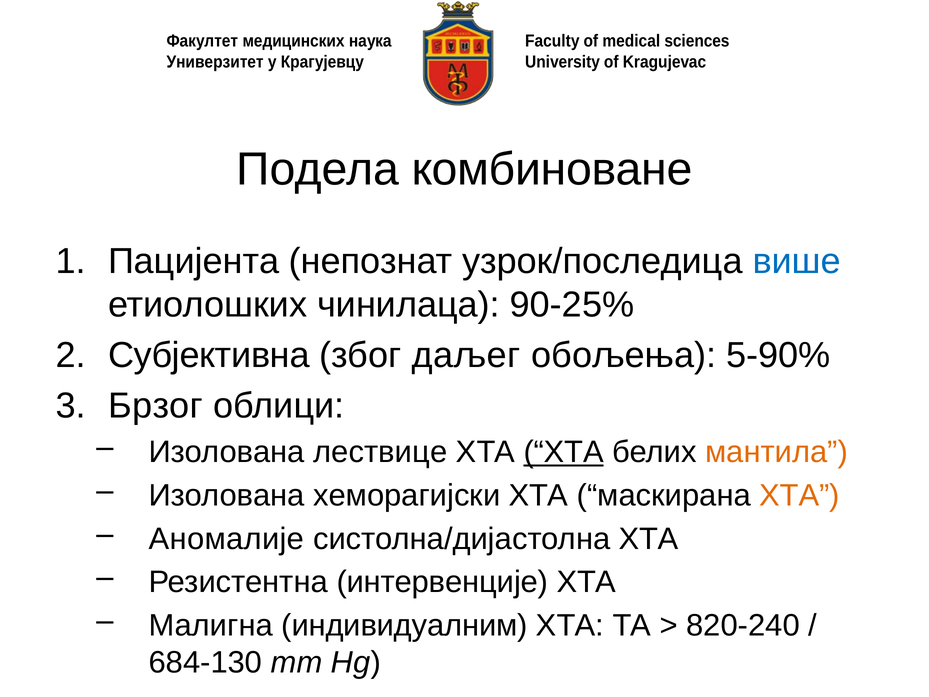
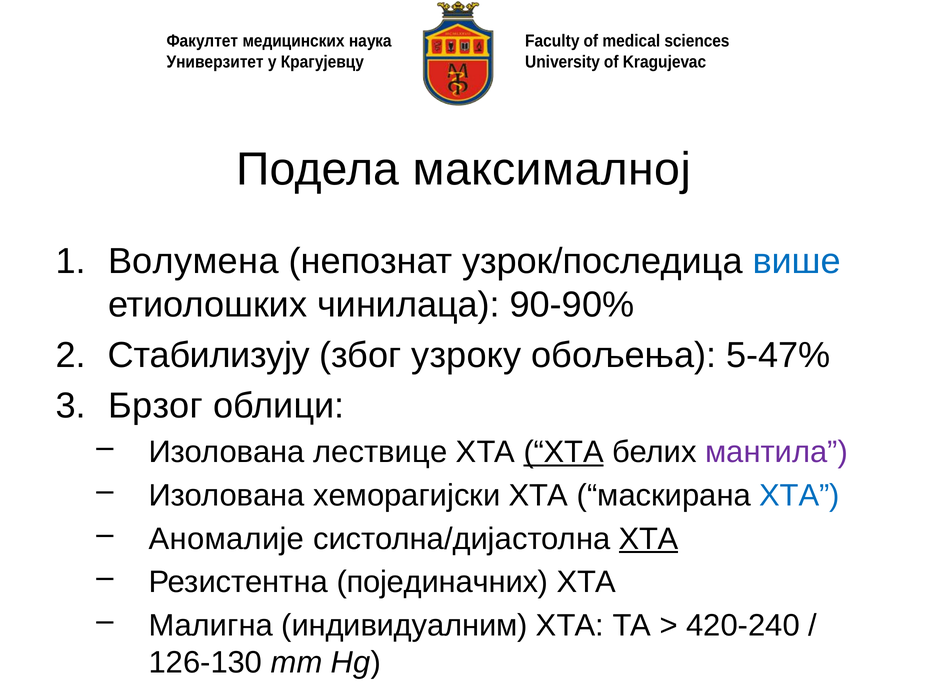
комбиноване: комбиноване -> максималној (552, 169)
Пацијента: Пацијента -> Волумена (193, 261)
90-25%: 90-25% -> 90-90% (572, 305)
Субјективна: Субјективна -> Стабилизују (209, 355)
даљег: даљег -> узроку (466, 355)
5-90%: 5-90% -> 5-47% (778, 355)
мантила colour: orange -> purple (777, 452)
ХТА colour: orange -> blue (799, 495)
ХТА underline: none -> present (649, 539)
интервенције: интервенције -> појединачних (442, 582)
820-240: 820-240 -> 420-240 (743, 625)
684-130: 684-130 -> 126-130 (205, 662)
